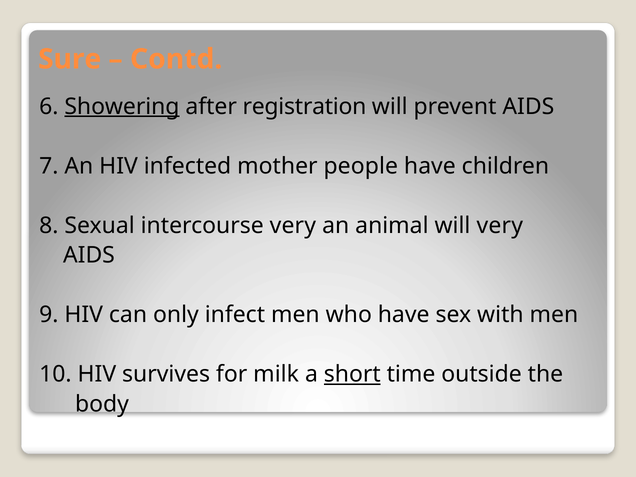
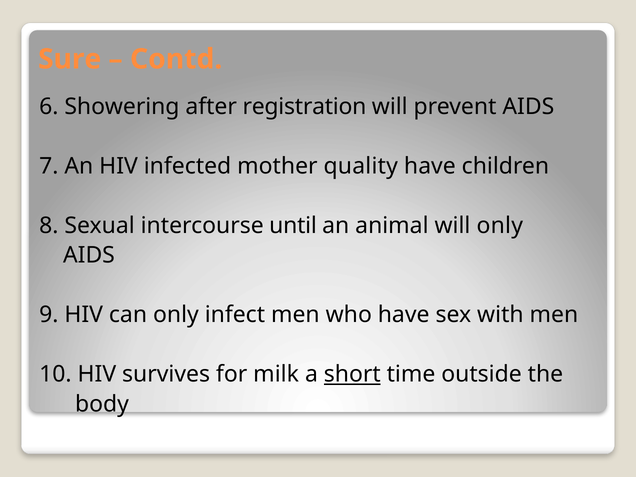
Showering underline: present -> none (122, 107)
people: people -> quality (361, 166)
intercourse very: very -> until (293, 226)
will very: very -> only (500, 226)
